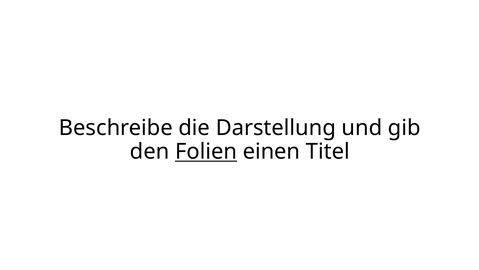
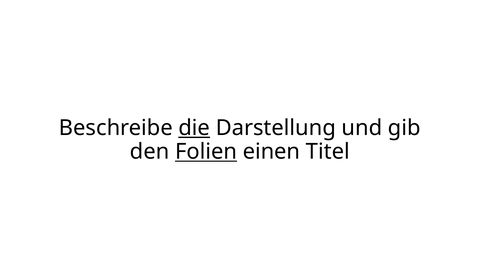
die underline: none -> present (194, 128)
